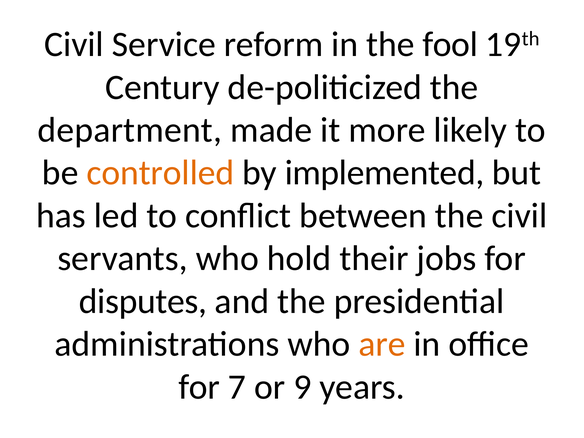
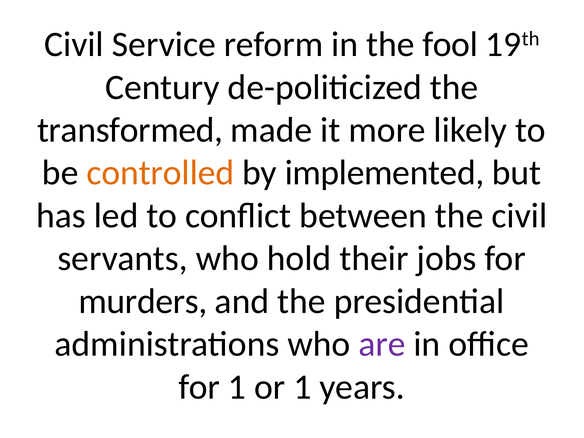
department: department -> transformed (130, 130)
disputes: disputes -> murders (143, 301)
are colour: orange -> purple (382, 344)
for 7: 7 -> 1 (237, 387)
or 9: 9 -> 1 (303, 387)
